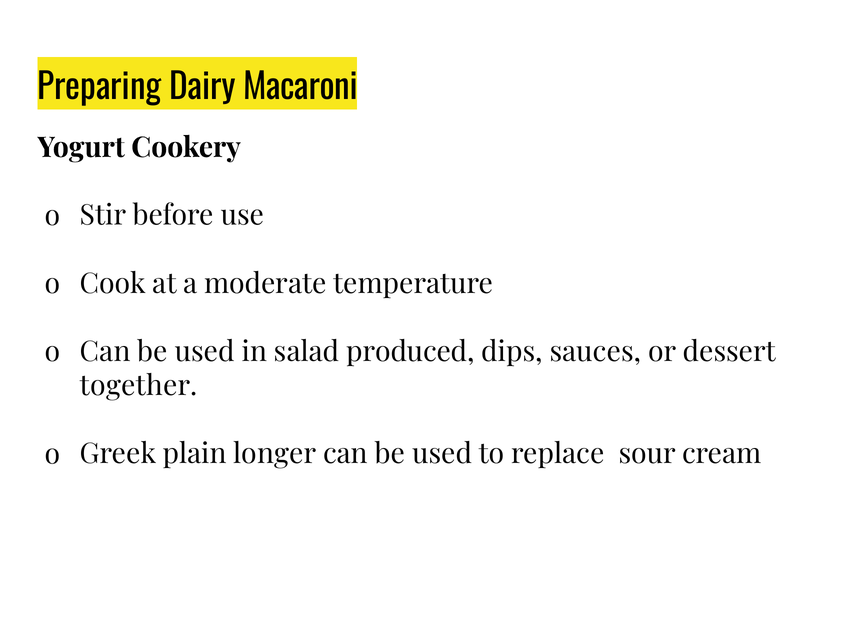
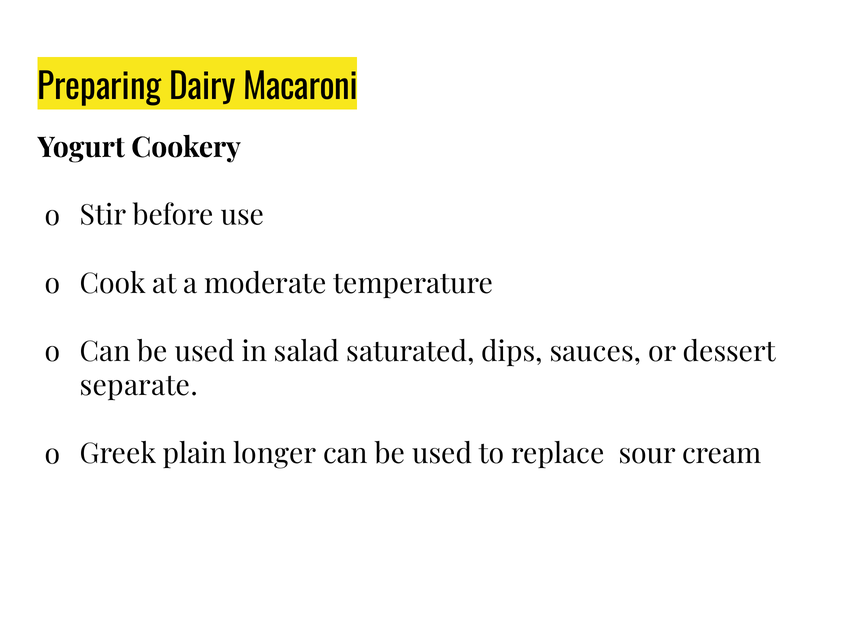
produced: produced -> saturated (410, 351)
together: together -> separate (139, 385)
